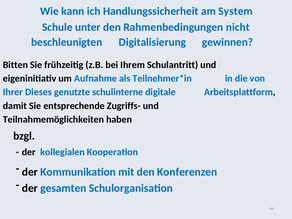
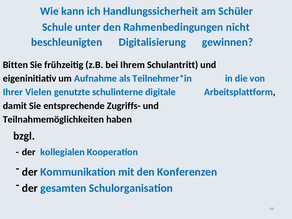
System: System -> Schüler (236, 11)
Dieses: Dieses -> Vielen (38, 92)
